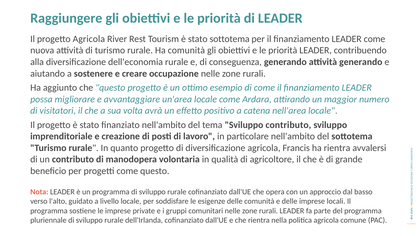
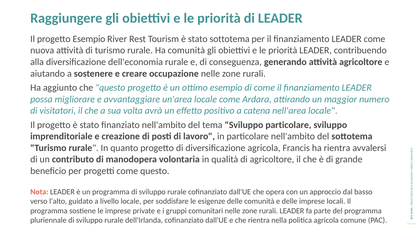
progetto Agricola: Agricola -> Esempio (89, 39)
attività generando: generando -> agricoltore (361, 62)
Sviluppo contributo: contributo -> particolare (288, 125)
